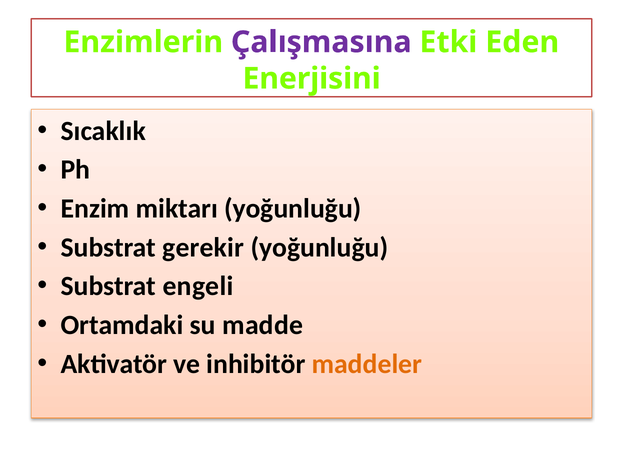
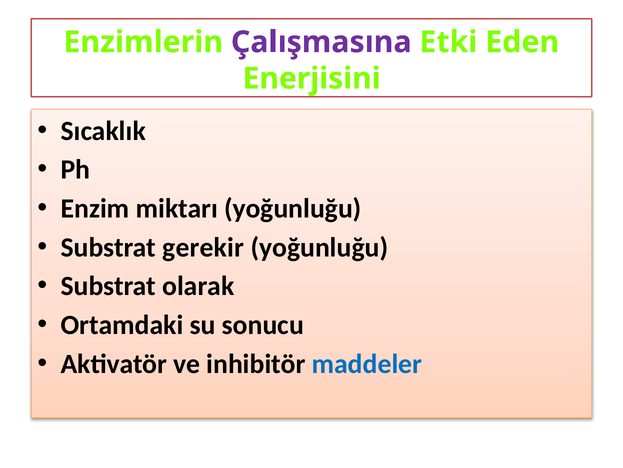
engeli: engeli -> olarak (198, 286)
madde: madde -> sonucu (263, 325)
maddeler colour: orange -> blue (367, 363)
